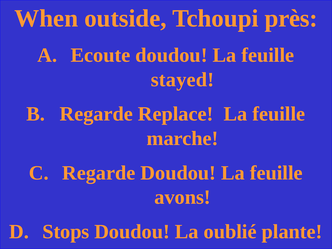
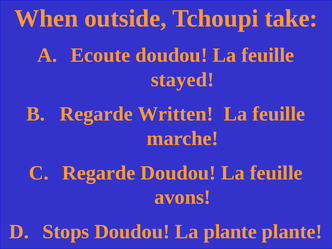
près: près -> take (291, 18)
Replace: Replace -> Written (176, 114)
La oublié: oublié -> plante (230, 232)
